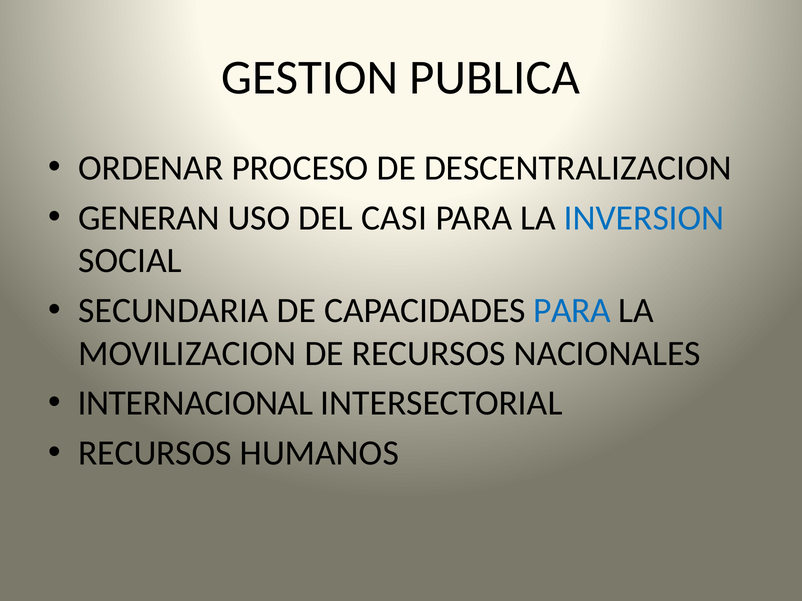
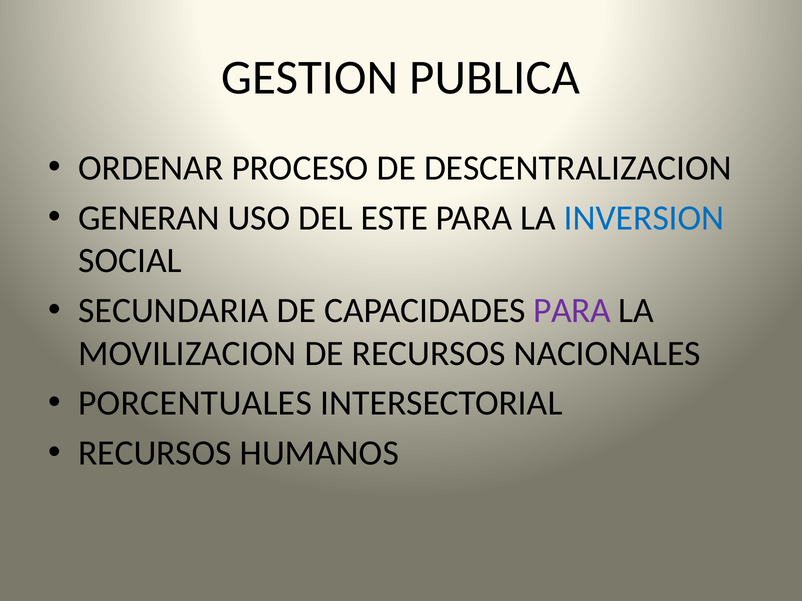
CASI: CASI -> ESTE (394, 218)
PARA colour: blue -> purple (572, 311)
INTERNACIONAL: INTERNACIONAL -> PORCENTUALES (195, 404)
